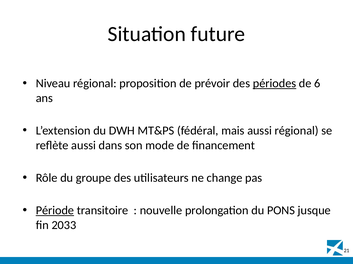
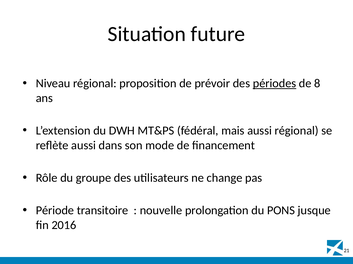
6: 6 -> 8 (317, 84)
Période underline: present -> none (55, 211)
2033: 2033 -> 2016 (64, 226)
